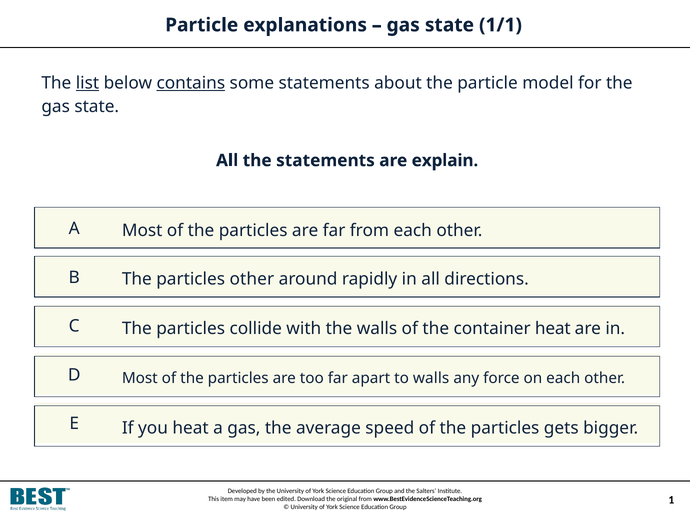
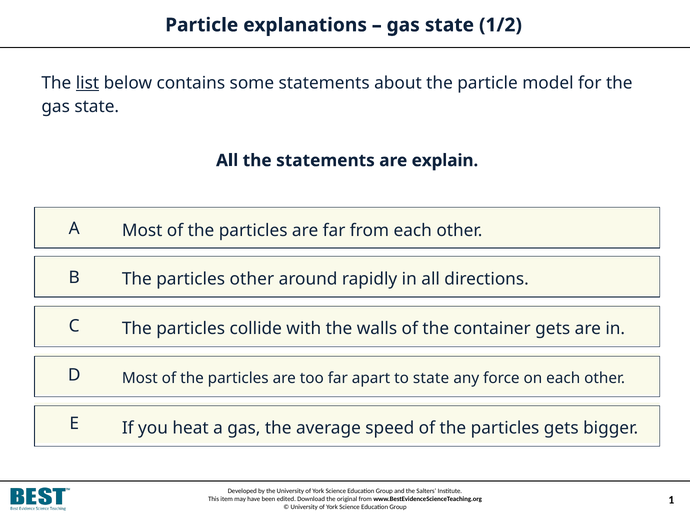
1/1: 1/1 -> 1/2 (500, 25)
contains underline: present -> none (191, 83)
container heat: heat -> gets (553, 329)
to walls: walls -> state (431, 378)
